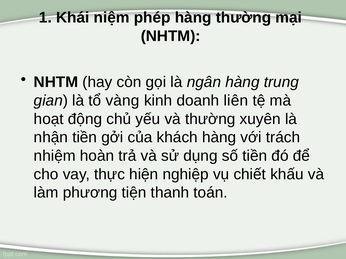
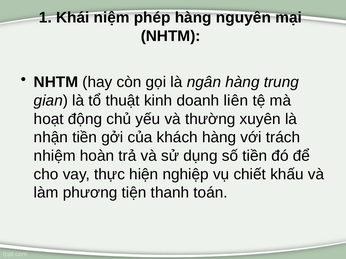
hàng thường: thường -> nguyên (243, 18)
vàng: vàng -> thuật (123, 101)
